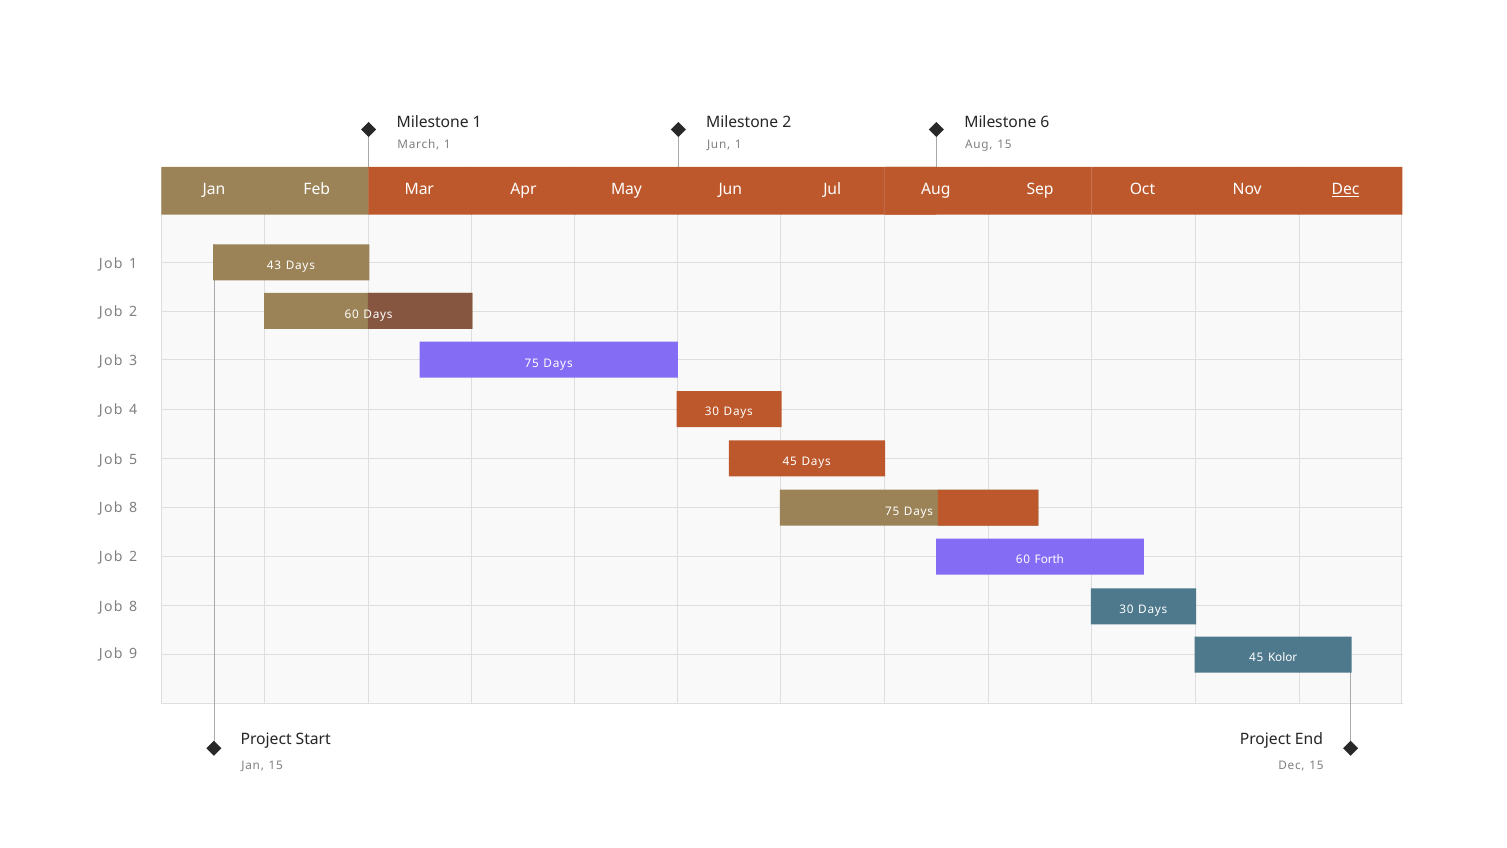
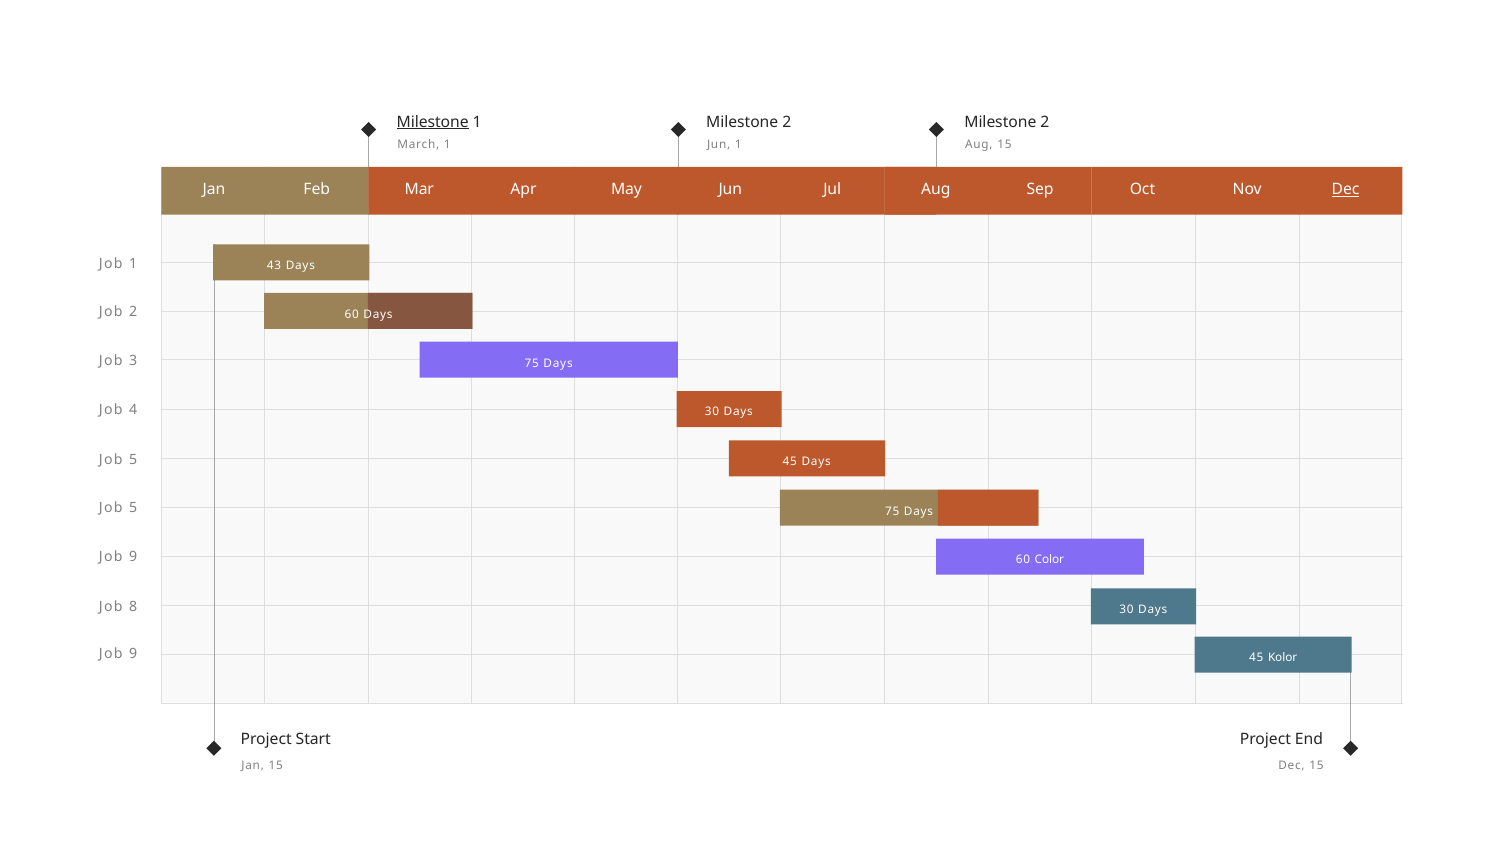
Milestone underline: none -> present (433, 122)
6: 6 -> 2 (1045, 122)
8: 8 -> 5 (133, 508)
2: 2 -> 9 (133, 557)
Forth: Forth -> Color (1049, 560)
